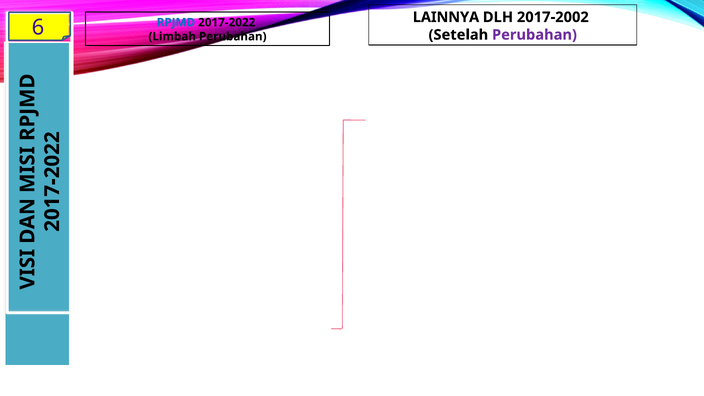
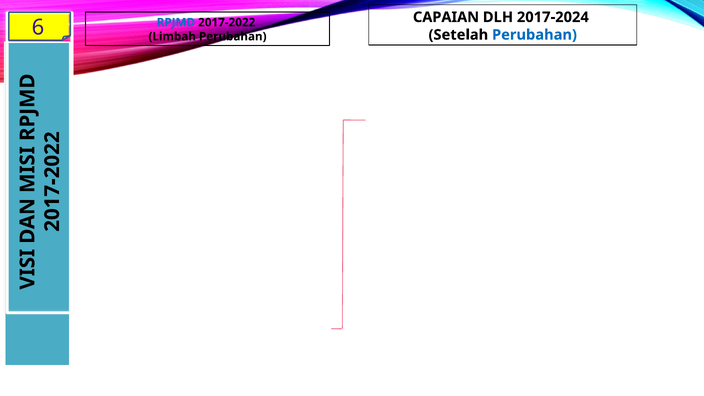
LAINNYA: LAINNYA -> CAPAIAN (446, 17)
2017-2002: 2017-2002 -> 2017-2024 (553, 17)
Perubahan colour: purple -> blue (534, 35)
